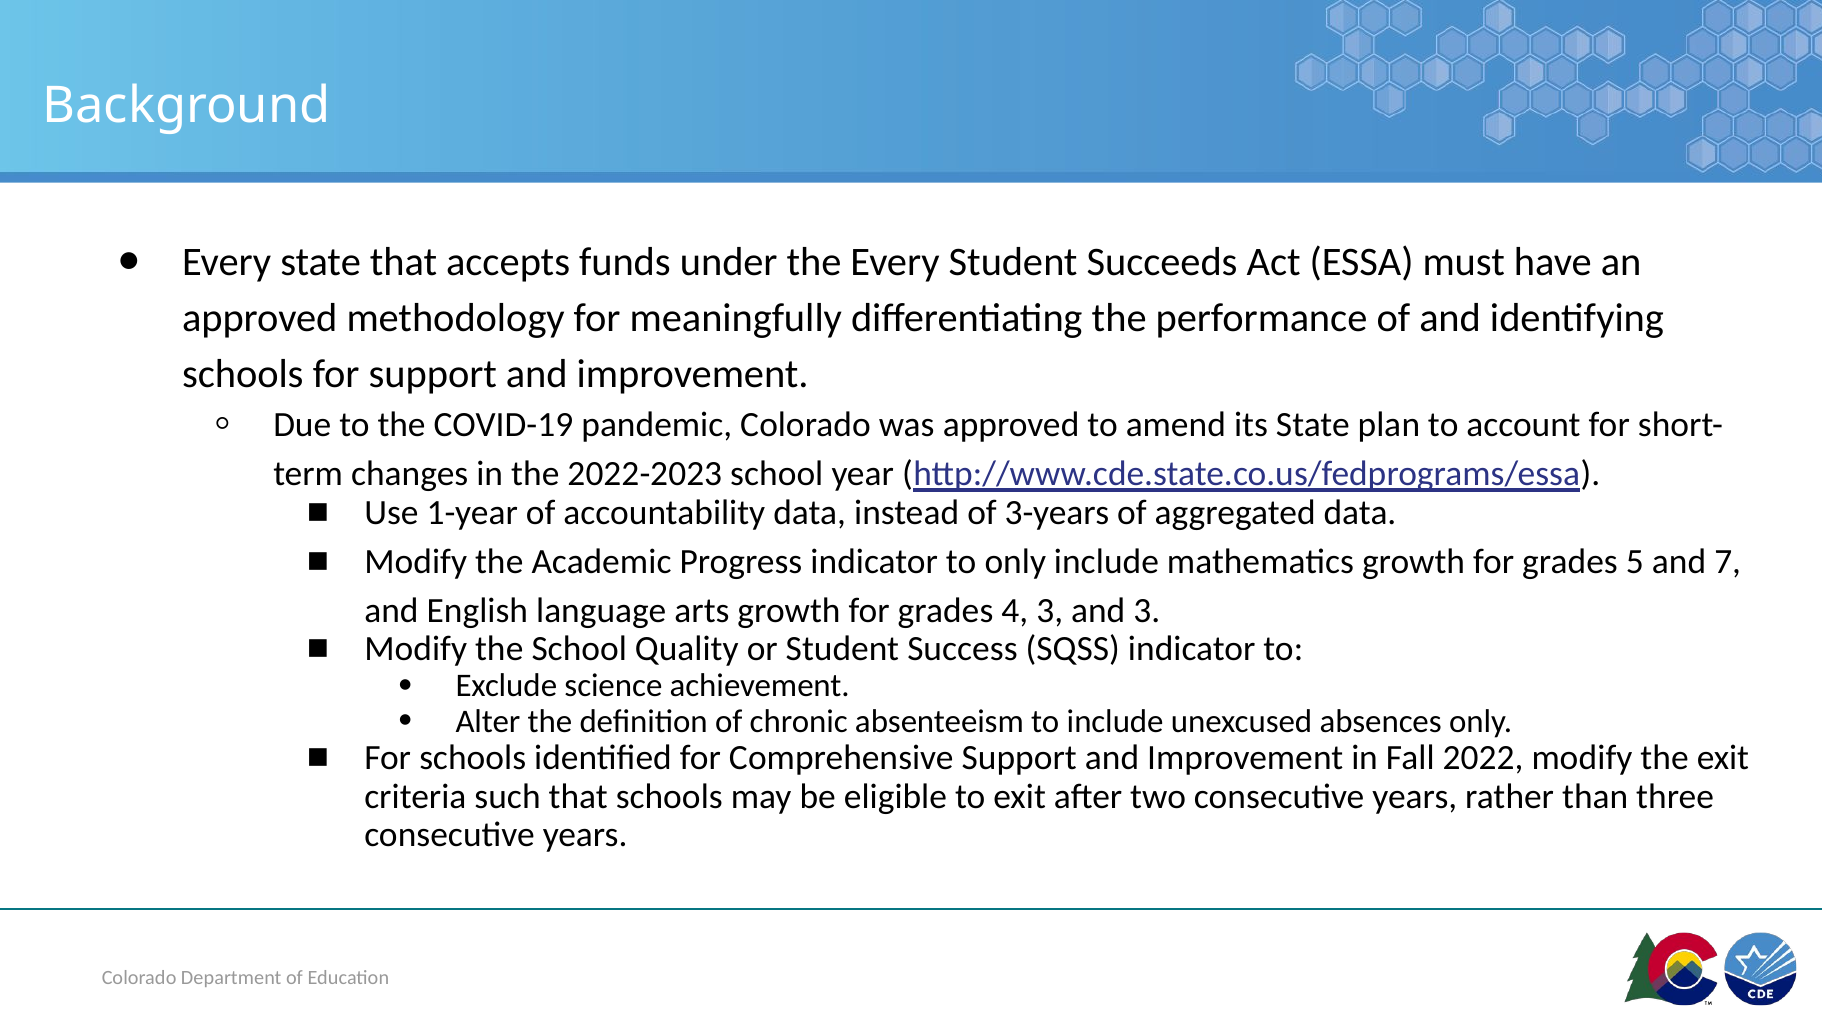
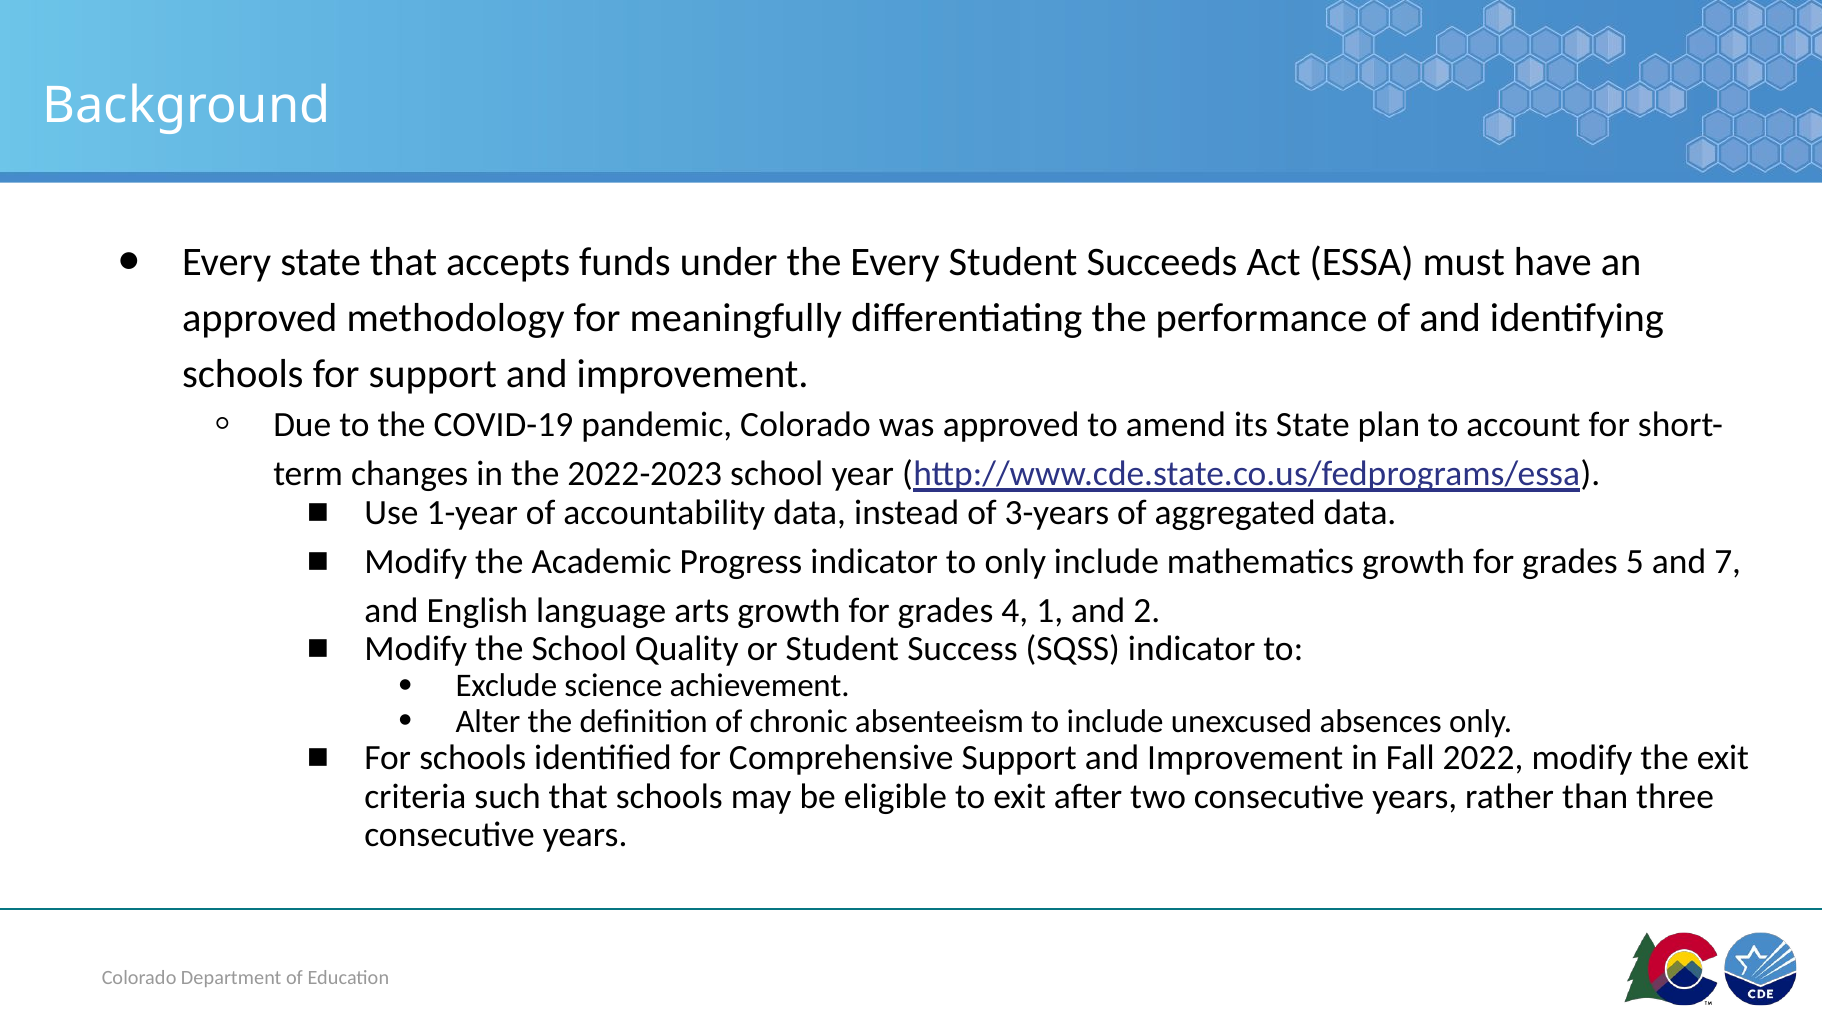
4 3: 3 -> 1 (1050, 611)
and 3: 3 -> 2 (1147, 611)
